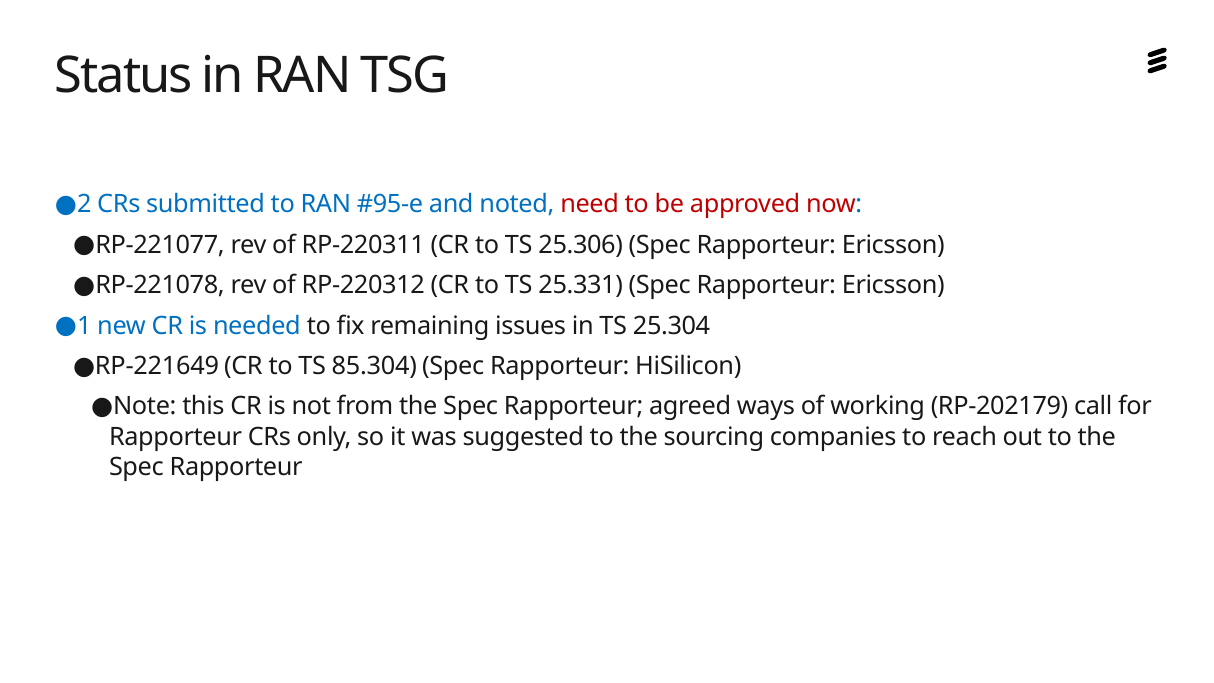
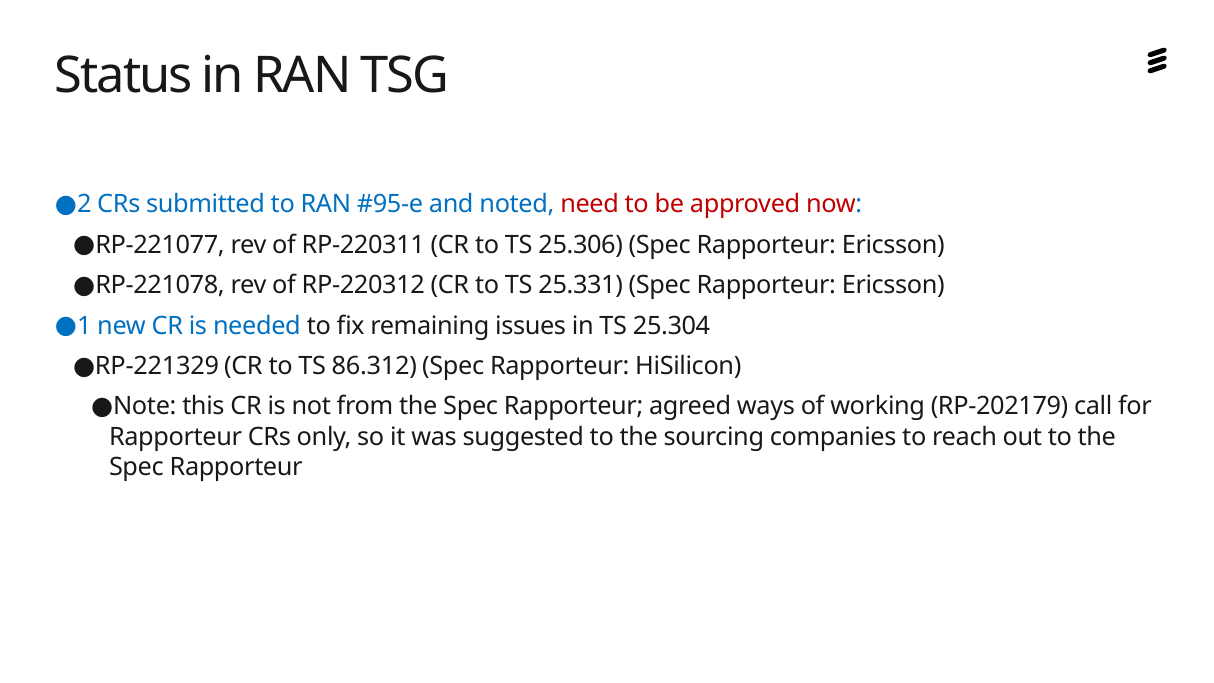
RP-221649: RP-221649 -> RP-221329 (157, 366)
85.304: 85.304 -> 86.312 (374, 366)
